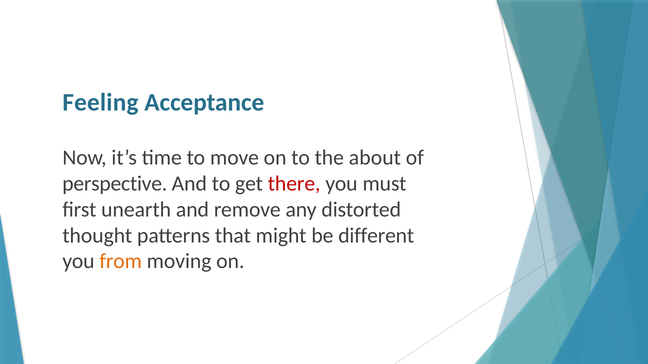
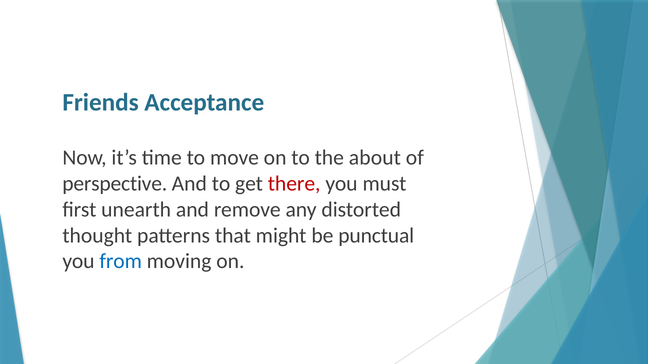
Feeling: Feeling -> Friends (101, 102)
different: different -> punctual (376, 236)
from colour: orange -> blue (121, 262)
